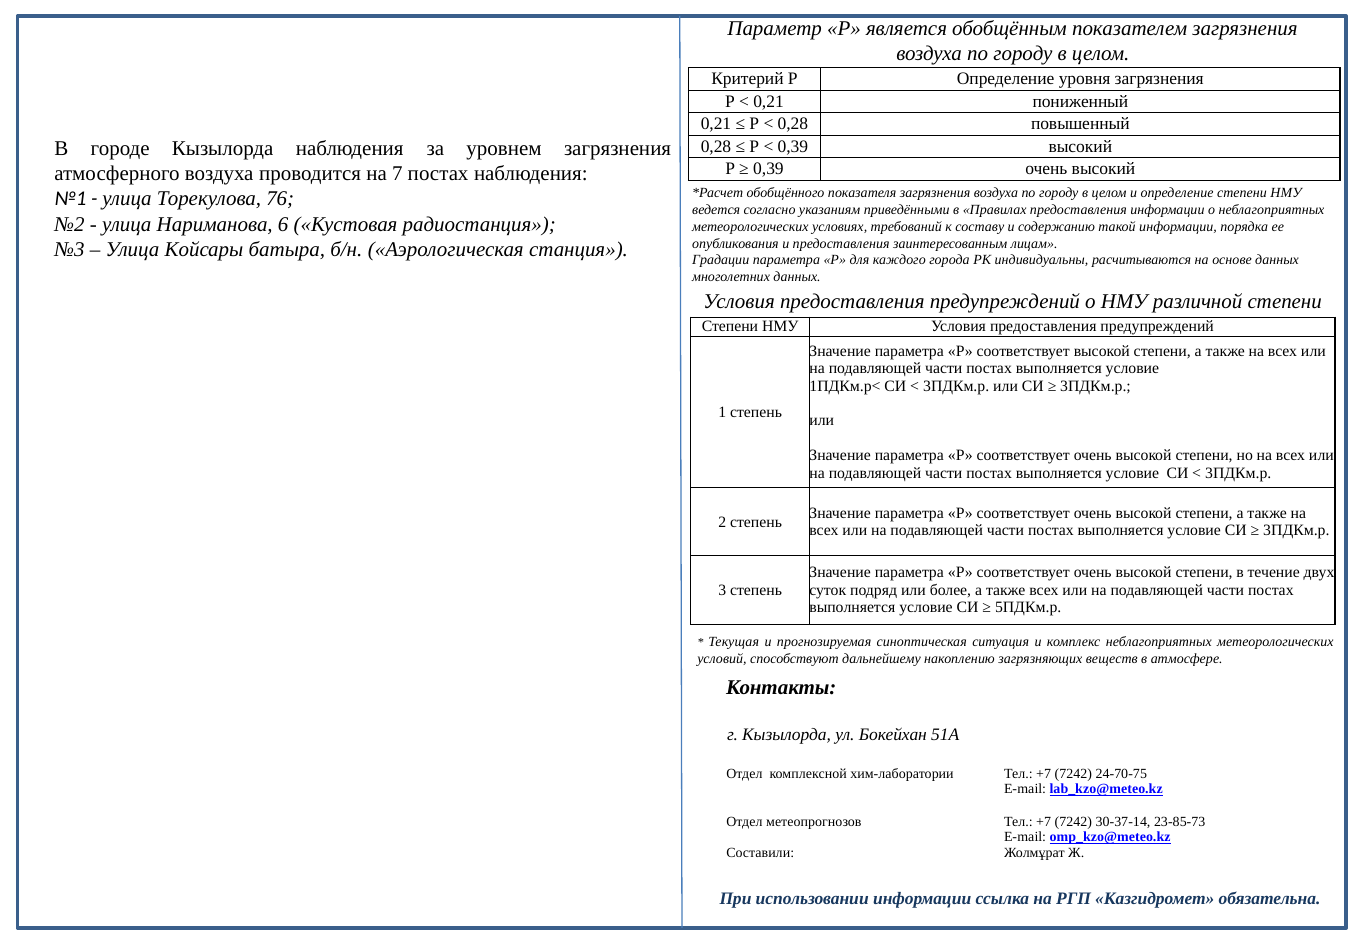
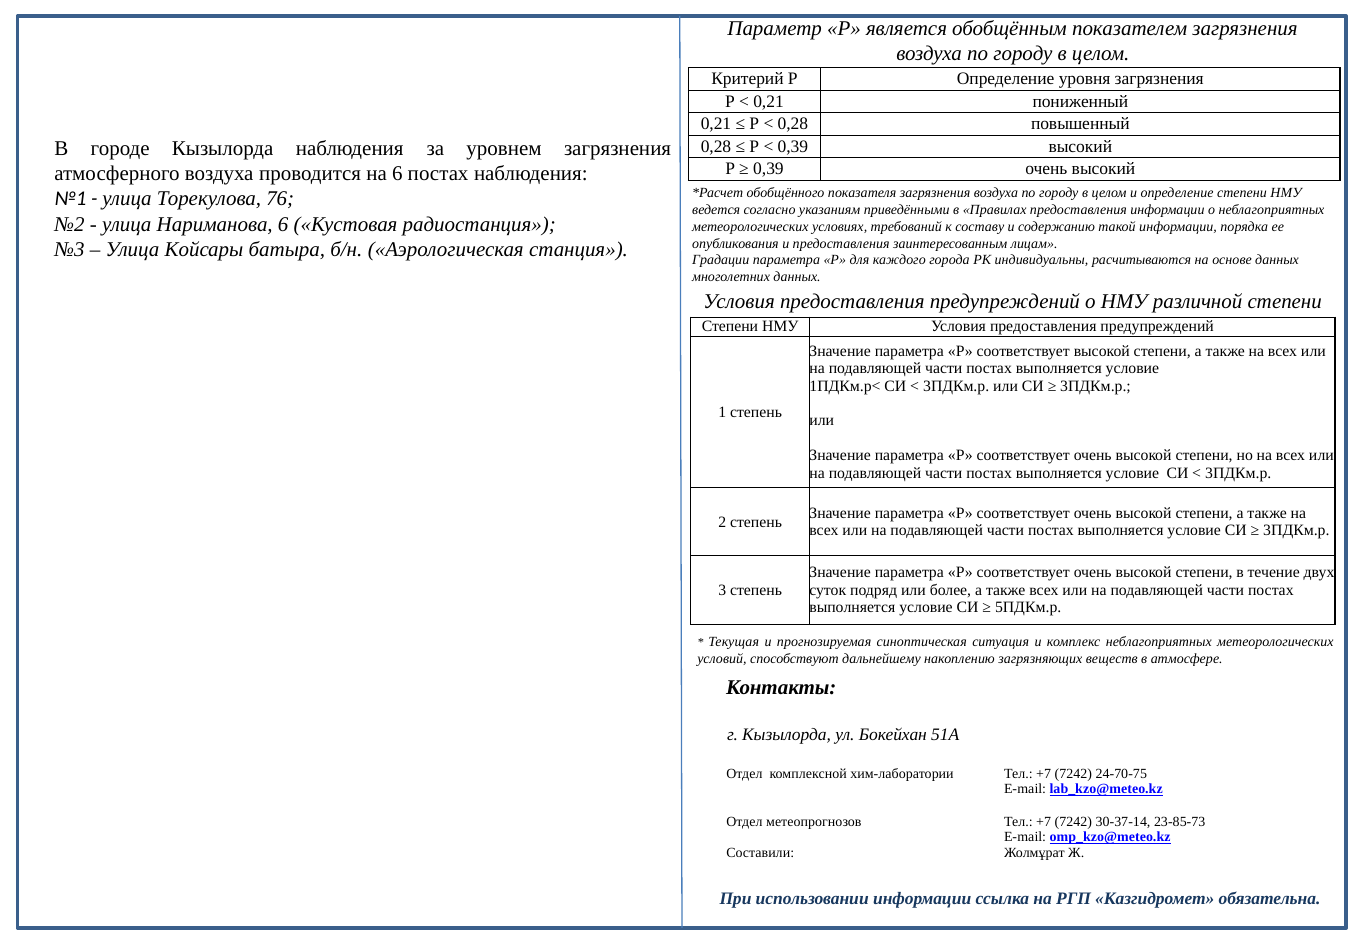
на 7: 7 -> 6 (397, 174)
